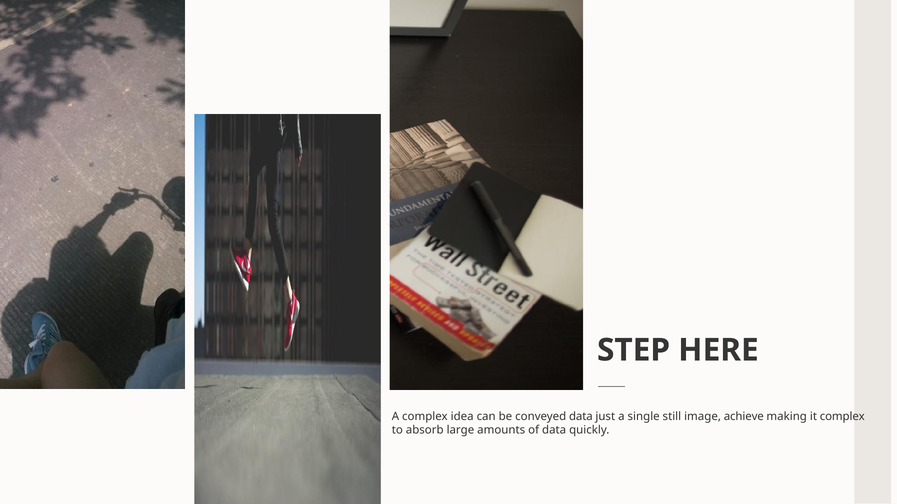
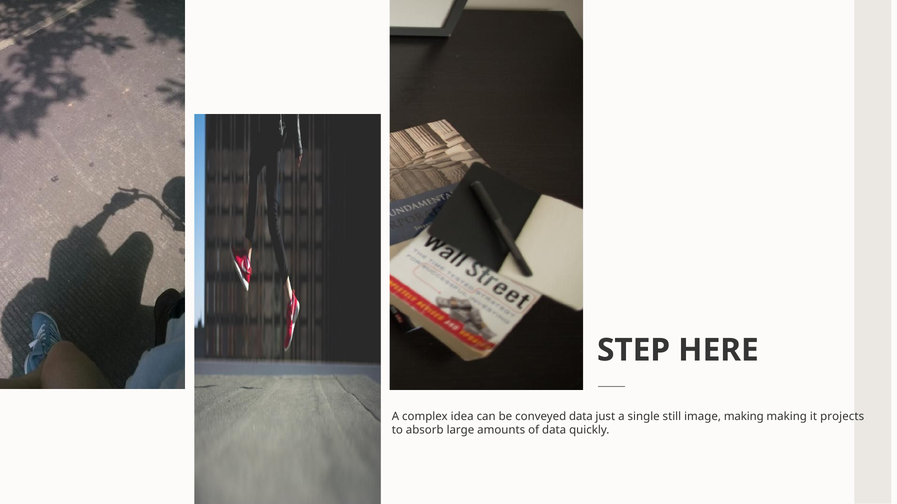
image achieve: achieve -> making (744, 417)
it complex: complex -> projects (842, 417)
